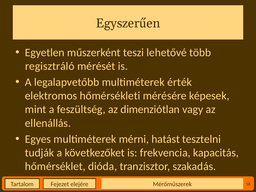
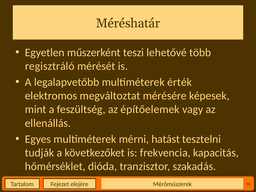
Egyszerűen: Egyszerűen -> Méréshatár (128, 23)
hőmérsékleti: hőmérsékleti -> megváltoztat (110, 96)
dimenziótlan: dimenziótlan -> építőelemek (150, 109)
